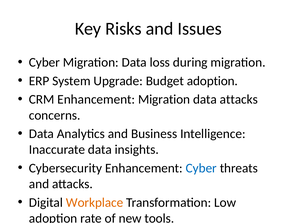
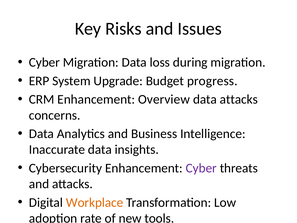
Budget adoption: adoption -> progress (212, 81)
Enhancement Migration: Migration -> Overview (164, 99)
Cyber colour: blue -> purple (201, 168)
